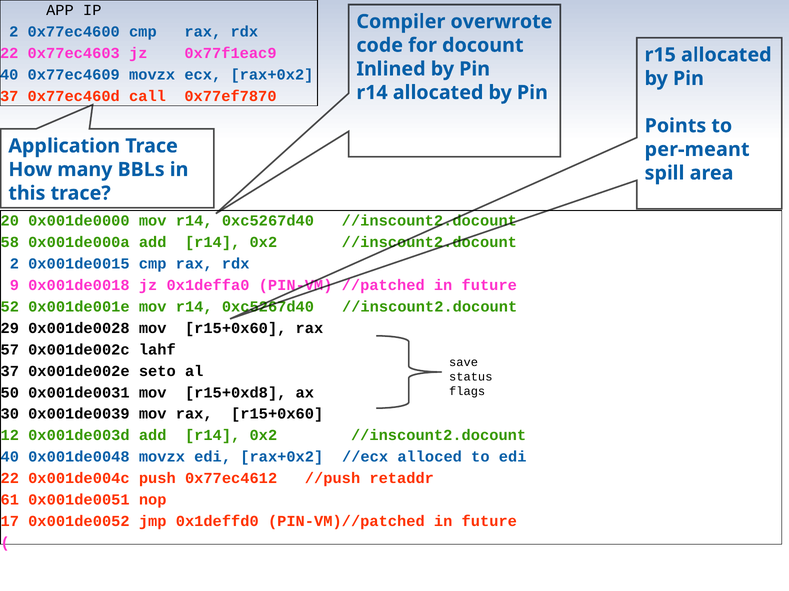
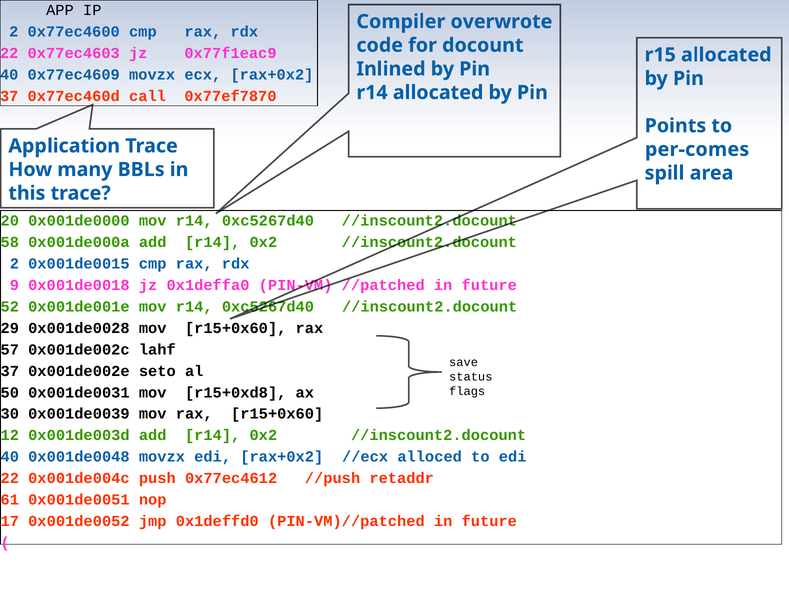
per-meant: per-meant -> per-comes (697, 150)
